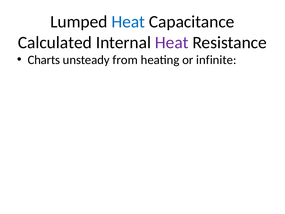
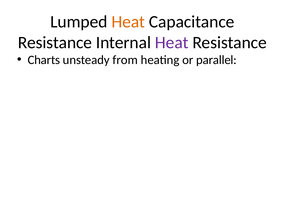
Heat colour: blue -> orange (128, 22)
Calculated: Calculated -> Resistance (55, 43)
infinite: infinite -> parallel (216, 60)
